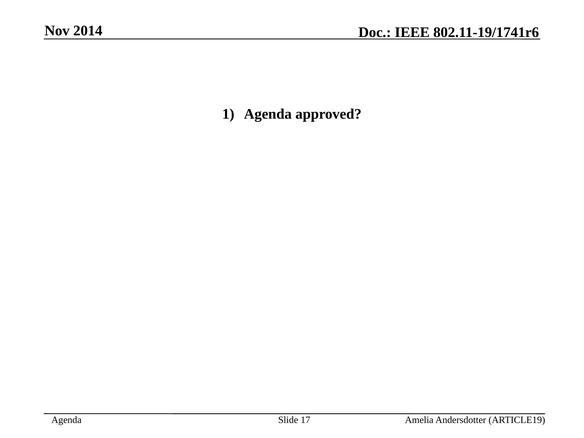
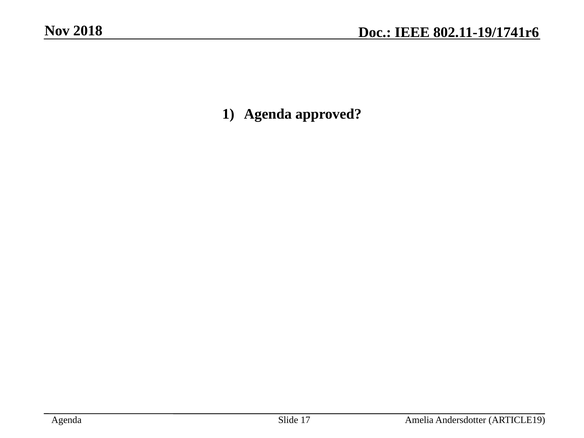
2014: 2014 -> 2018 (88, 31)
